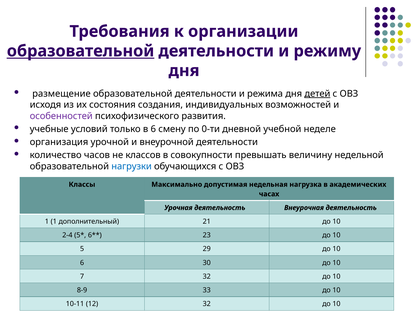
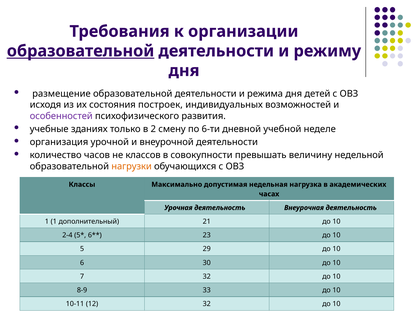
детей underline: present -> none (317, 94)
создания: создания -> построек (160, 105)
условий: условий -> зданиях (89, 129)
в 6: 6 -> 2 (153, 129)
0-ти: 0-ти -> 6-ти (211, 129)
нагрузки colour: blue -> orange (132, 166)
